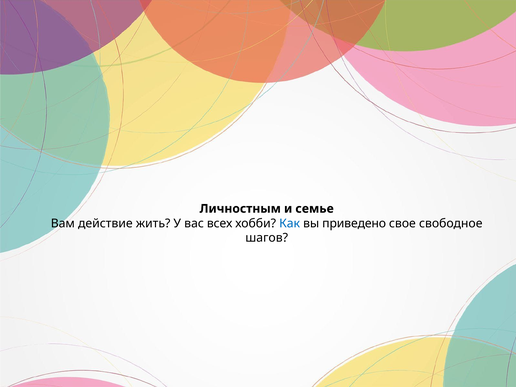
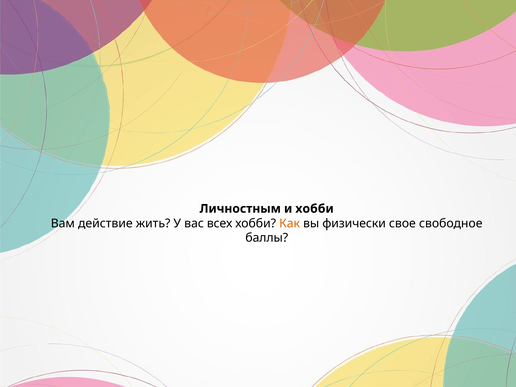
и семье: семье -> хобби (315, 209)
Как colour: blue -> orange (290, 223)
приведено: приведено -> физически (354, 223)
шагов: шагов -> баллы (267, 238)
